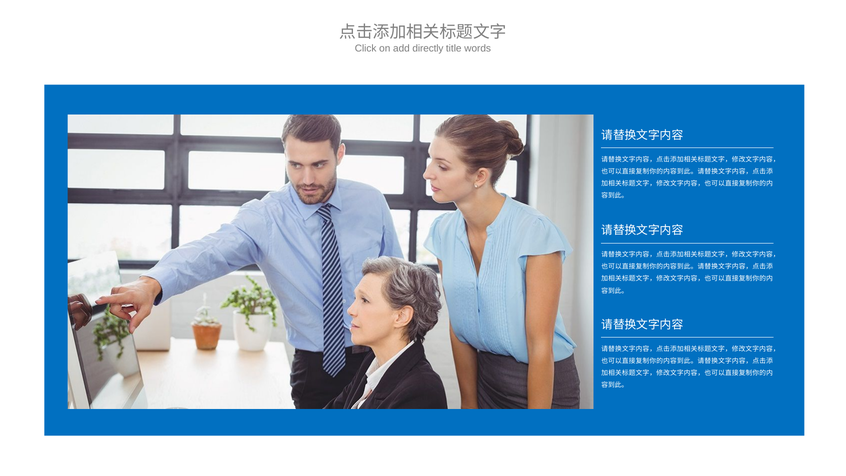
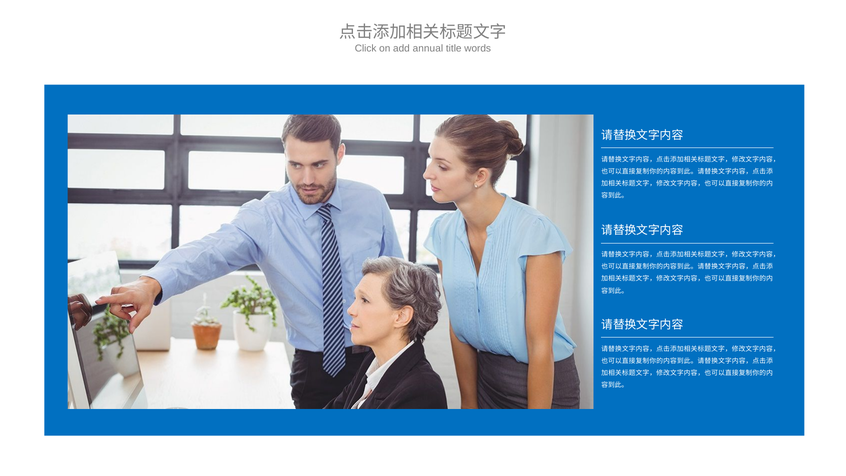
directly: directly -> annual (428, 48)
